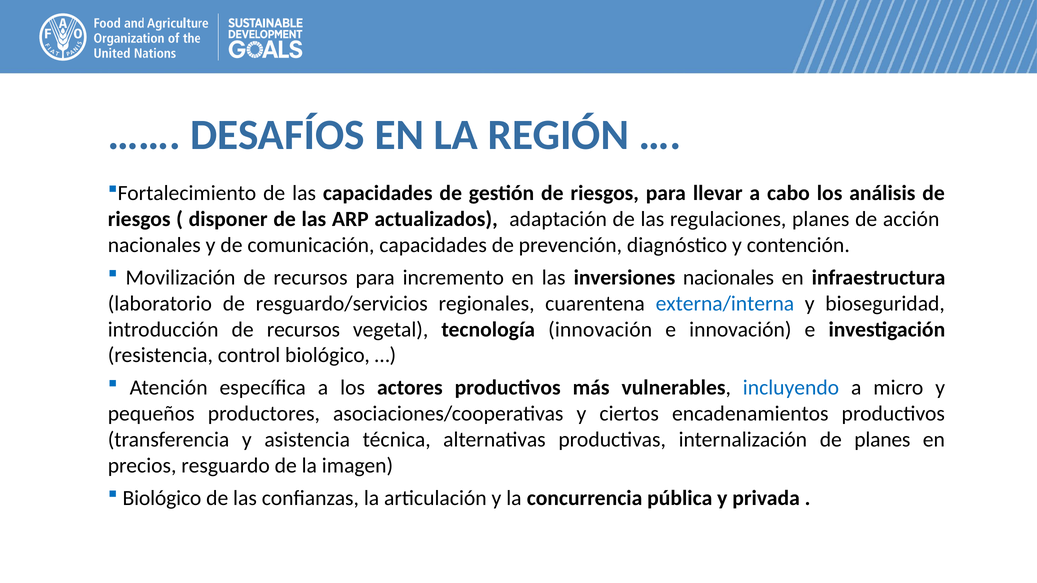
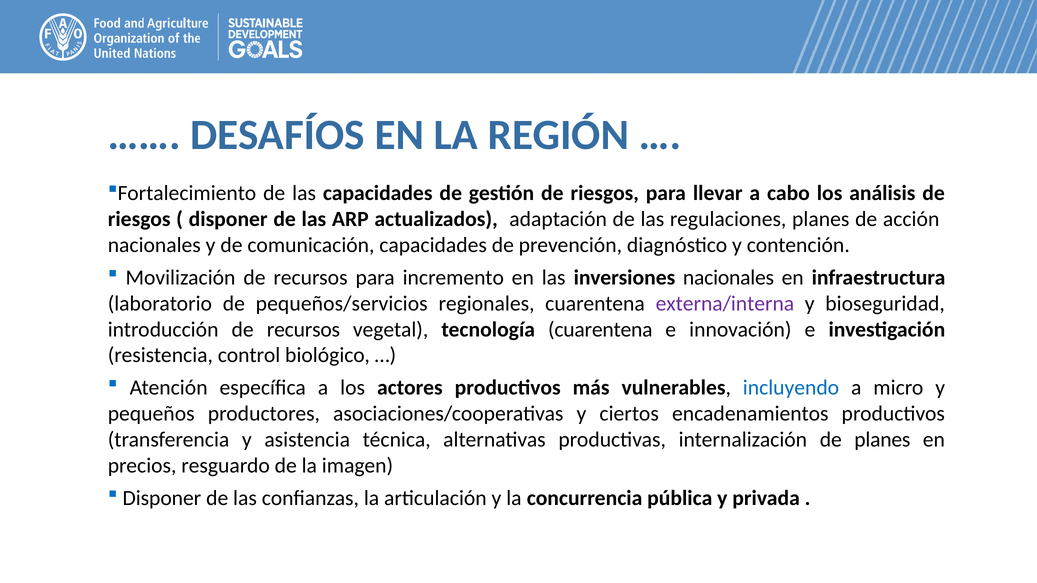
resguardo/servicios: resguardo/servicios -> pequeños/servicios (342, 304)
externa/interna colour: blue -> purple (725, 304)
tecnología innovación: innovación -> cuarentena (600, 330)
Biológico: Biológico -> Disponer (162, 498)
